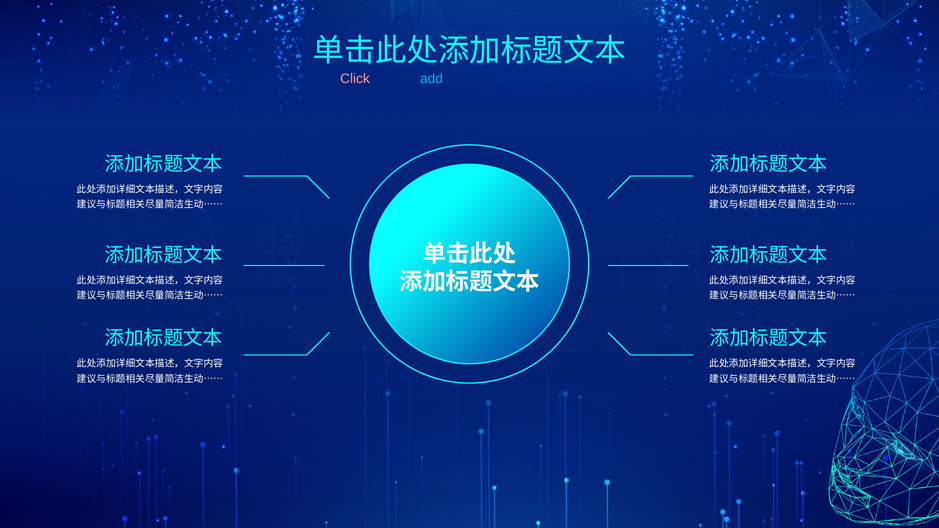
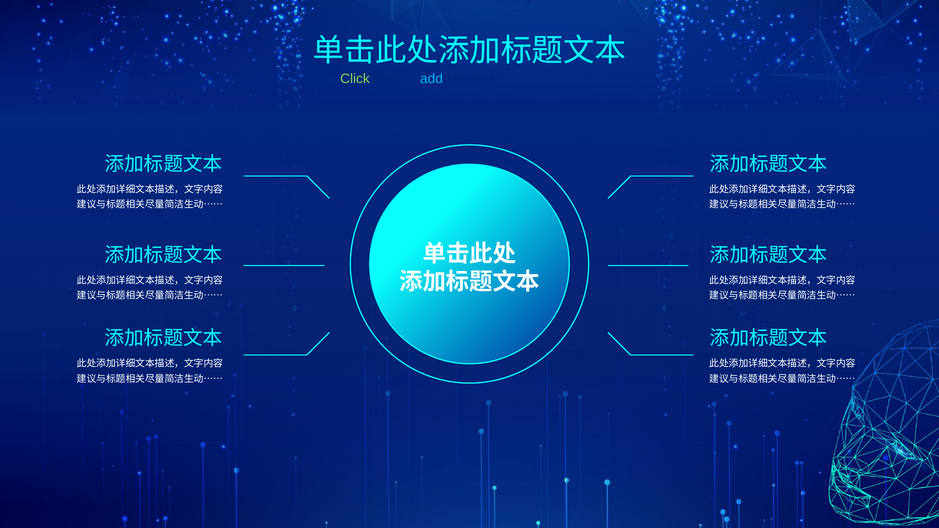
Click colour: pink -> light green (355, 79)
